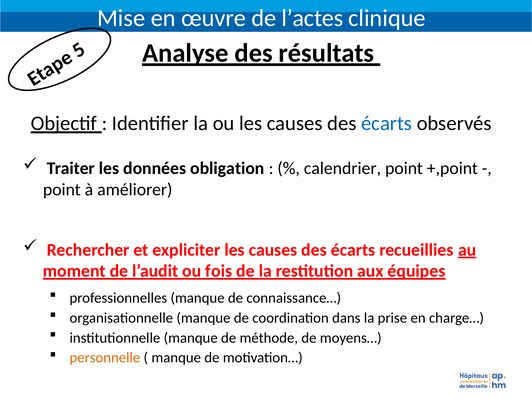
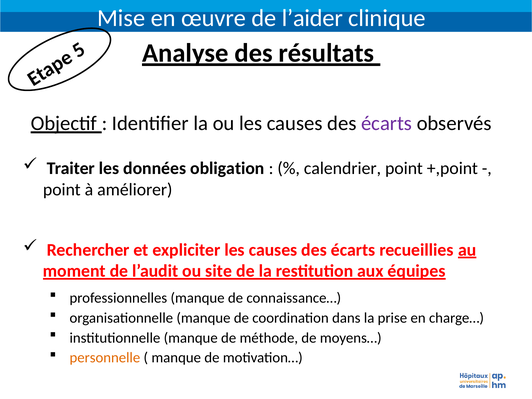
l’actes: l’actes -> l’aider (312, 18)
écarts colour: blue -> purple (387, 123)
fois: fois -> site (219, 271)
